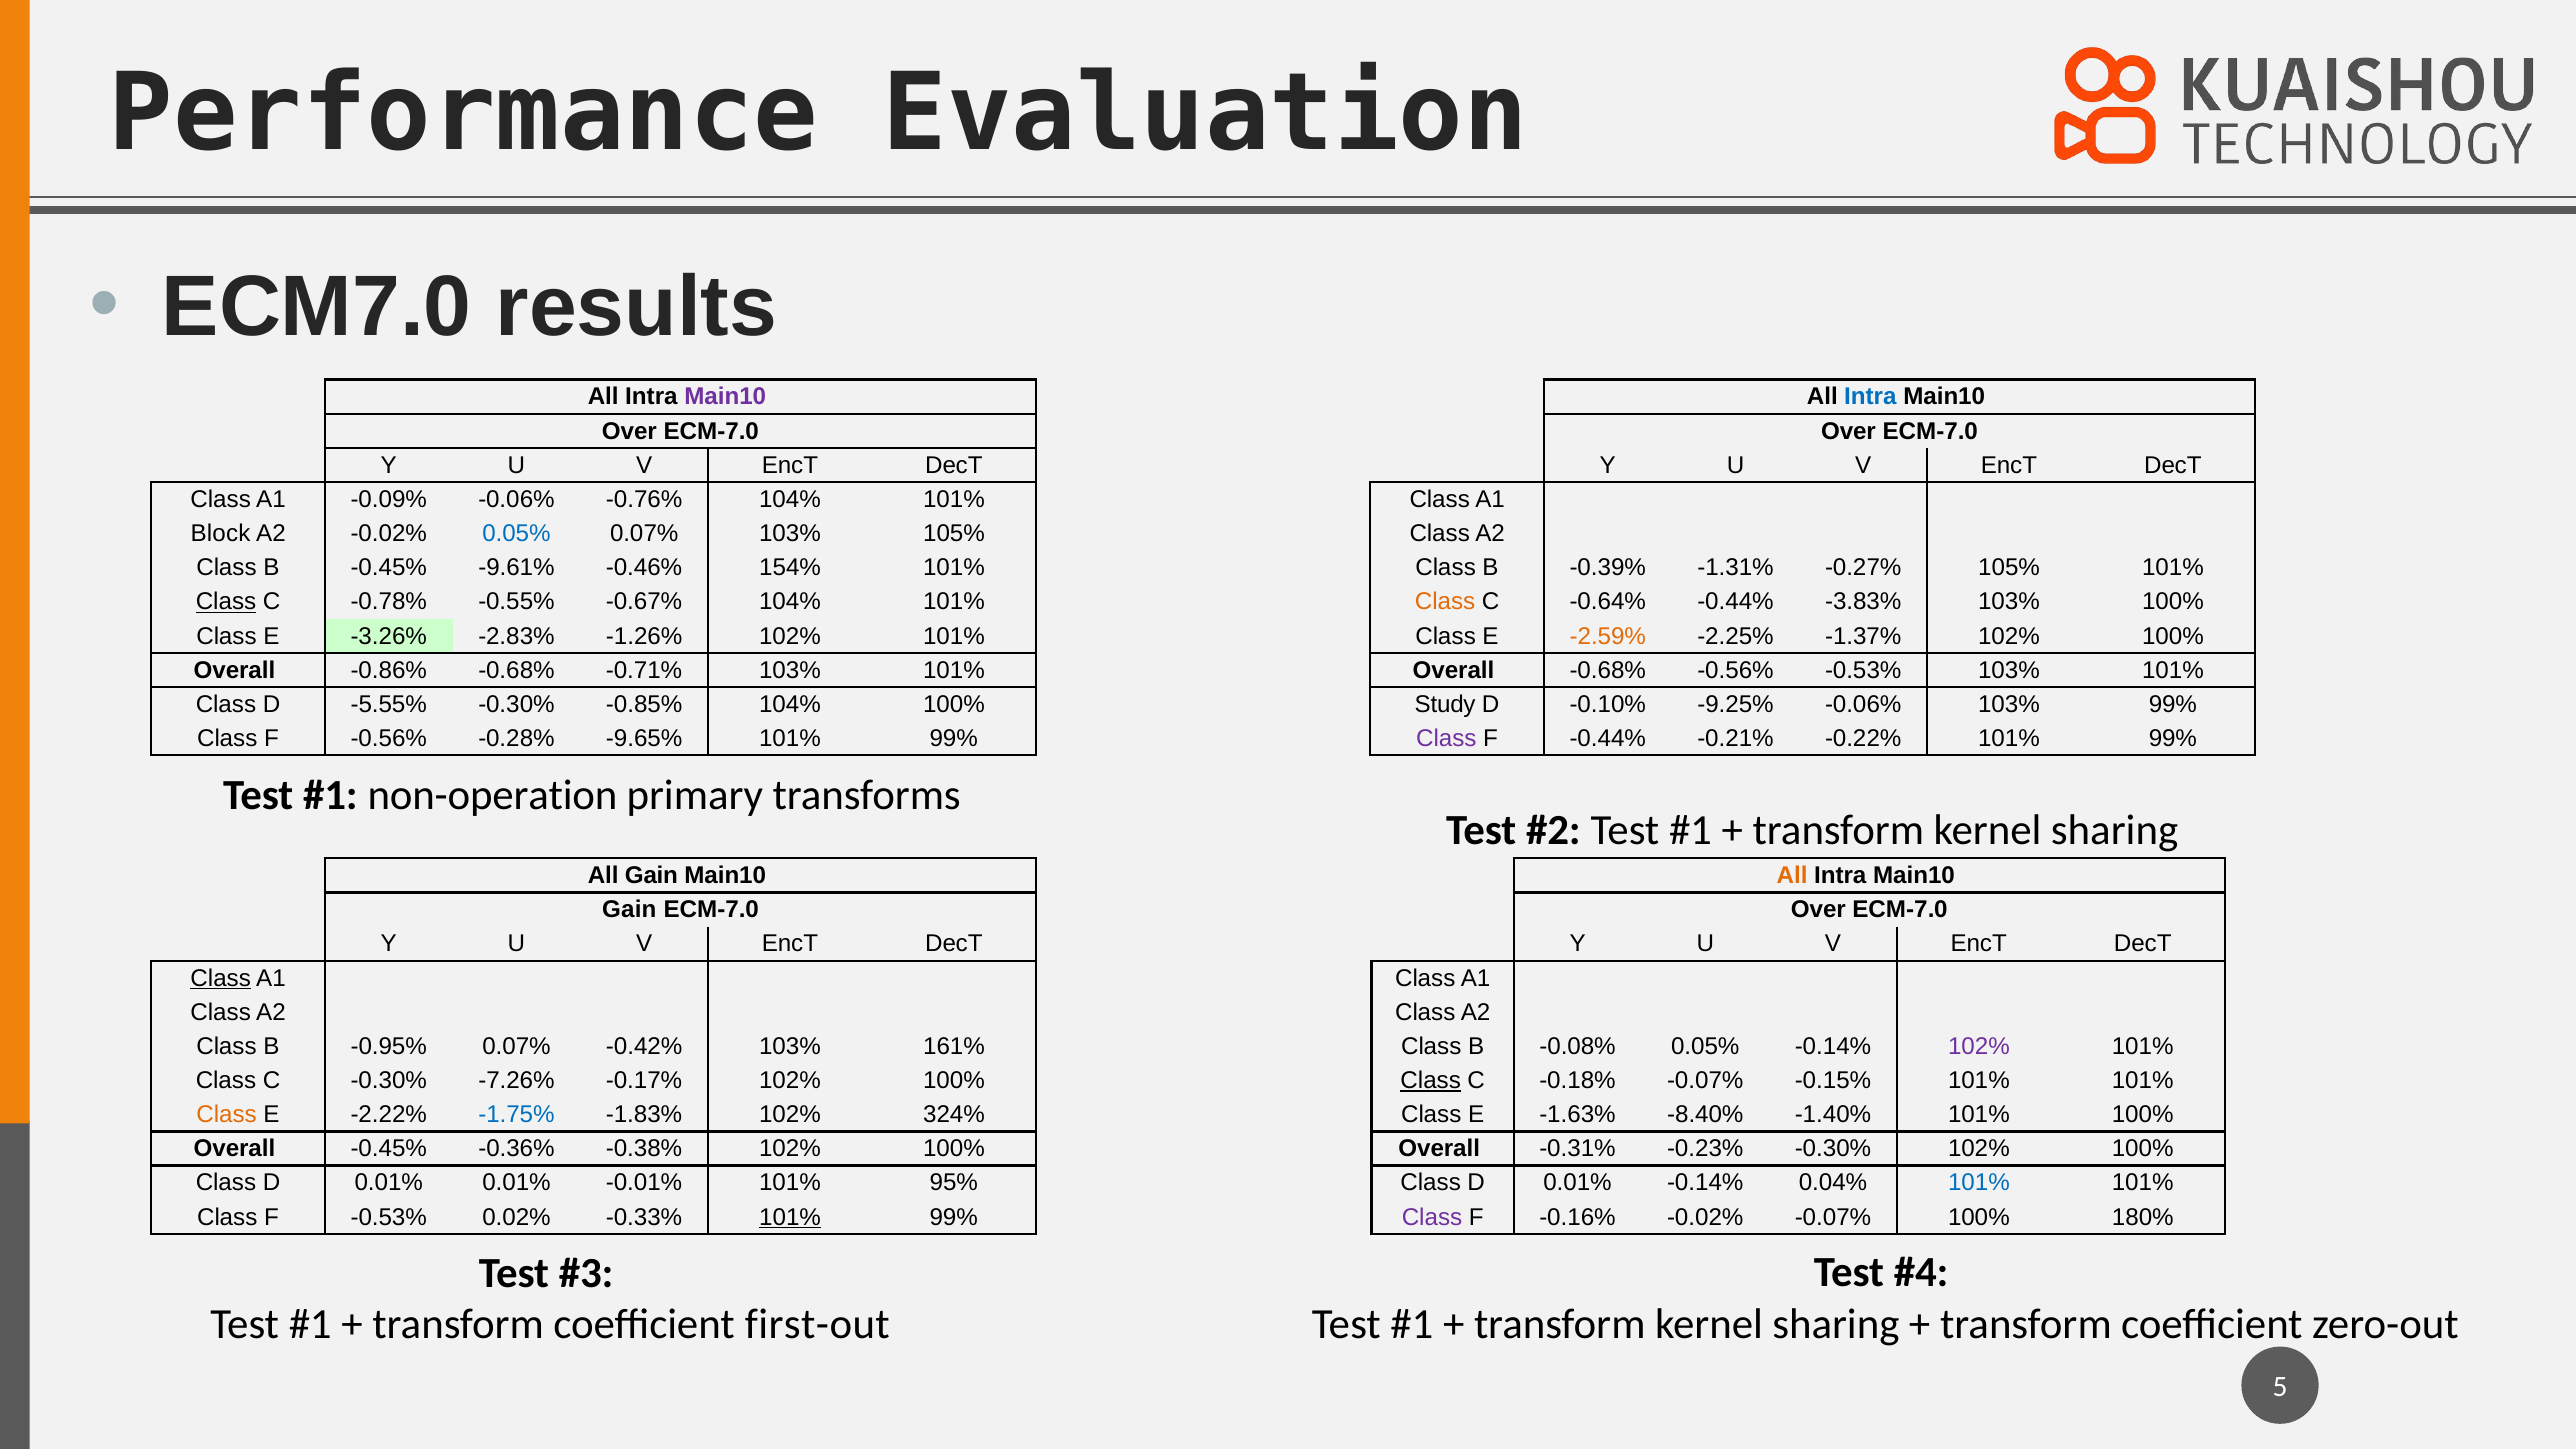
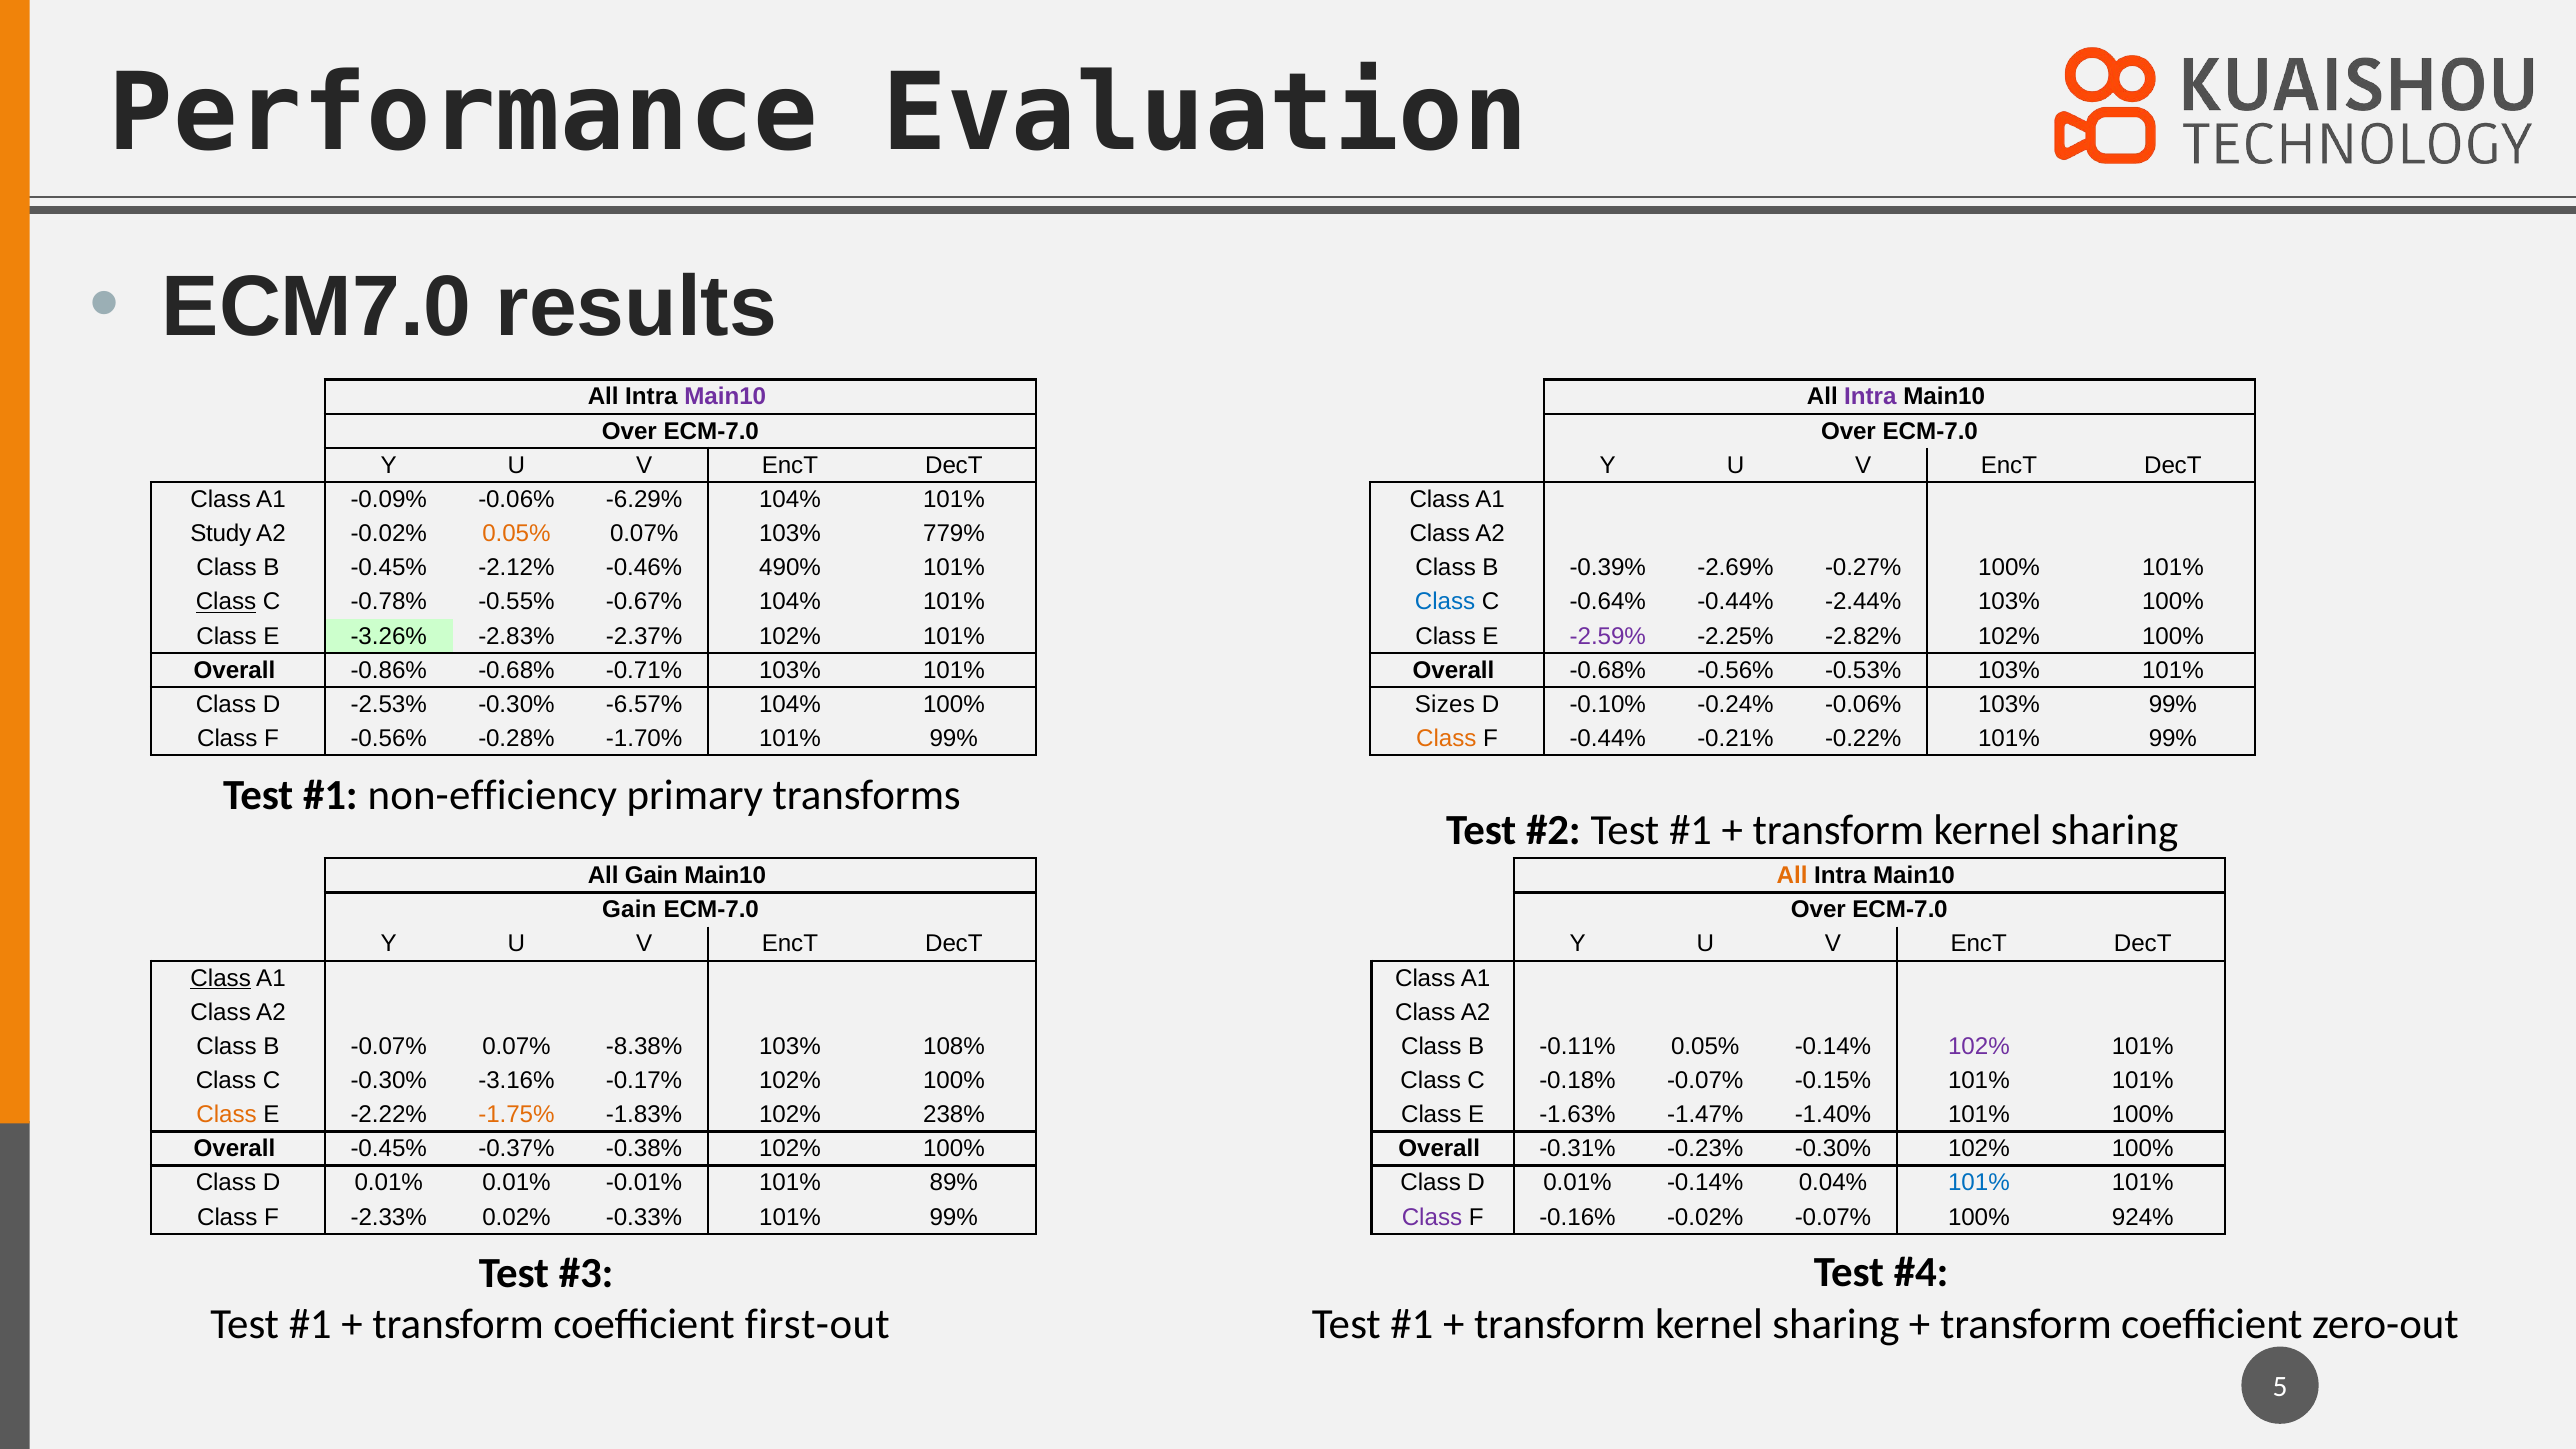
Intra colour: blue -> purple (1870, 397)
-0.76%: -0.76% -> -6.29% (644, 499)
Block: Block -> Study (221, 534)
0.05% colour: blue -> orange (516, 534)
103% 105%: 105% -> 779% (954, 534)
-9.61%: -9.61% -> -2.12% (516, 568)
154%: 154% -> 490% (790, 568)
-1.31%: -1.31% -> -2.69% (1735, 568)
-0.27% 105%: 105% -> 100% (2009, 568)
Class colour: orange -> blue (1445, 602)
-3.83%: -3.83% -> -2.44% (1863, 602)
-1.26%: -1.26% -> -2.37% (644, 636)
-2.59% colour: orange -> purple (1608, 636)
-1.37%: -1.37% -> -2.82% (1863, 636)
-5.55%: -5.55% -> -2.53% (389, 704)
-0.85%: -0.85% -> -6.57% (644, 704)
Study: Study -> Sizes (1445, 704)
-9.25%: -9.25% -> -0.24% (1735, 704)
-9.65%: -9.65% -> -1.70% (644, 738)
Class colour: purple -> orange (1446, 738)
non-operation: non-operation -> non-efficiency (492, 796)
B -0.95%: -0.95% -> -0.07% (389, 1046)
-0.42%: -0.42% -> -8.38% (644, 1046)
161%: 161% -> 108% (954, 1046)
-0.08%: -0.08% -> -0.11% (1578, 1046)
-7.26%: -7.26% -> -3.16% (516, 1081)
Class underline: present -> none (1431, 1081)
-1.75% colour: blue -> orange (516, 1115)
324%: 324% -> 238% (954, 1115)
-8.40%: -8.40% -> -1.47% (1705, 1115)
-0.36%: -0.36% -> -0.37% (516, 1149)
95%: 95% -> 89% (954, 1183)
F -0.53%: -0.53% -> -2.33% (389, 1217)
101% underline: present -> none (790, 1217)
180%: 180% -> 924% (2143, 1217)
